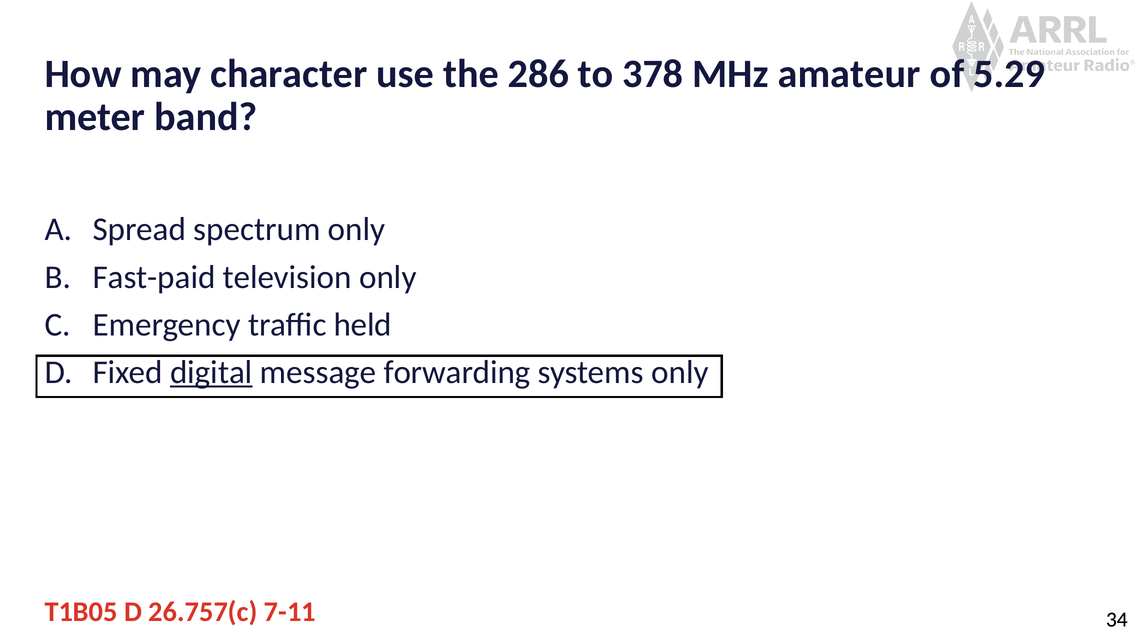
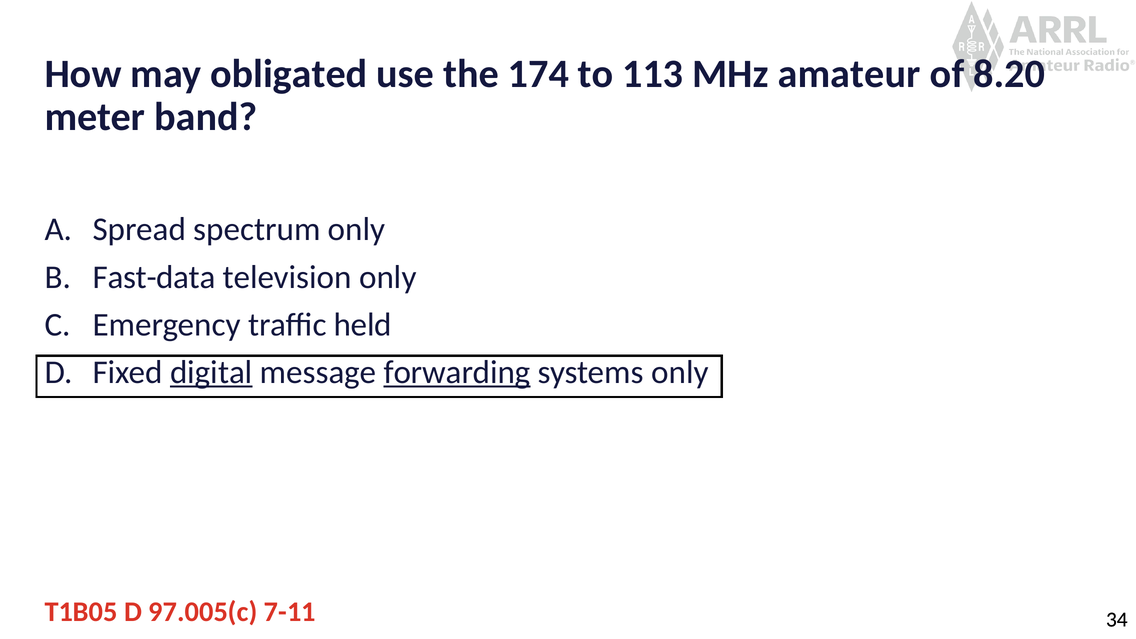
character: character -> obligated (289, 74)
286: 286 -> 174 (538, 74)
378: 378 -> 113 (653, 74)
5.29: 5.29 -> 8.20 (1009, 74)
Fast-paid: Fast-paid -> Fast-data (154, 277)
forwarding underline: none -> present (457, 372)
26.757(c: 26.757(c -> 97.005(c (203, 612)
